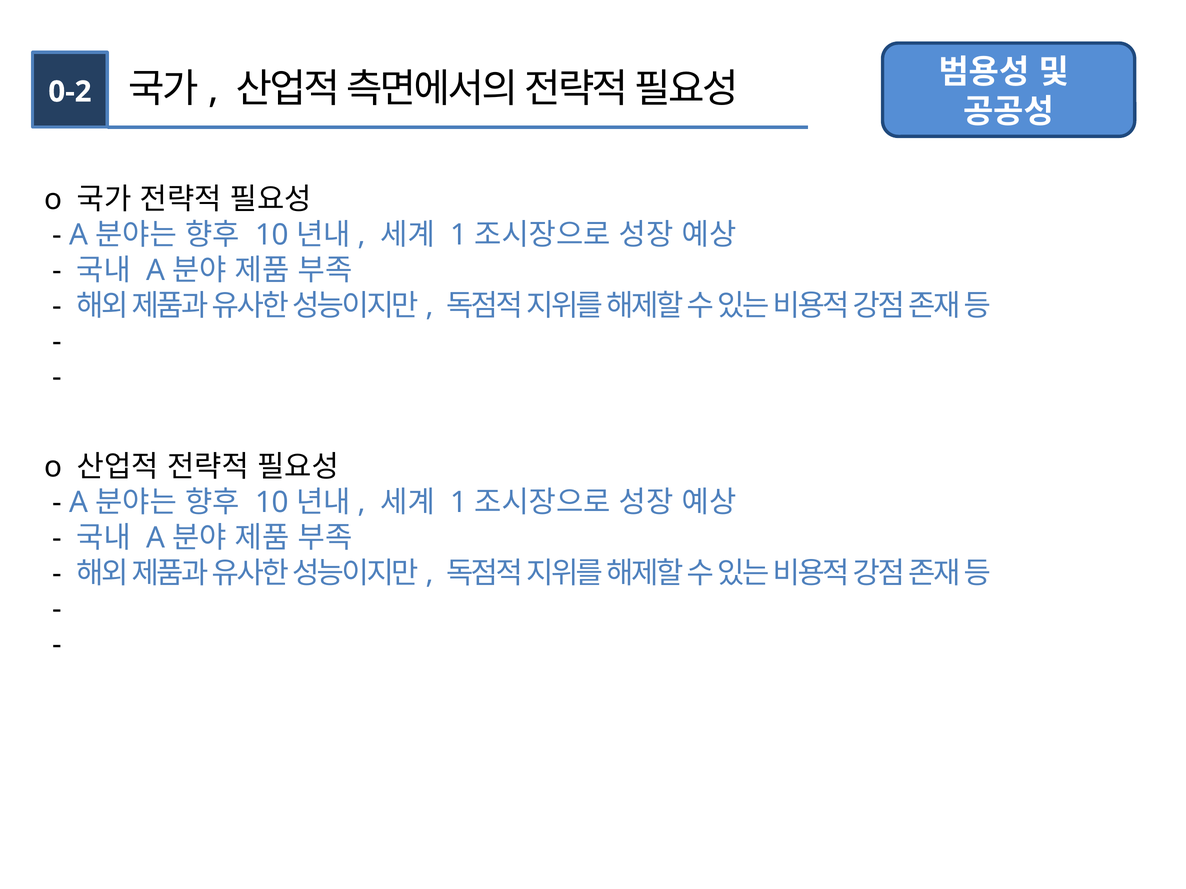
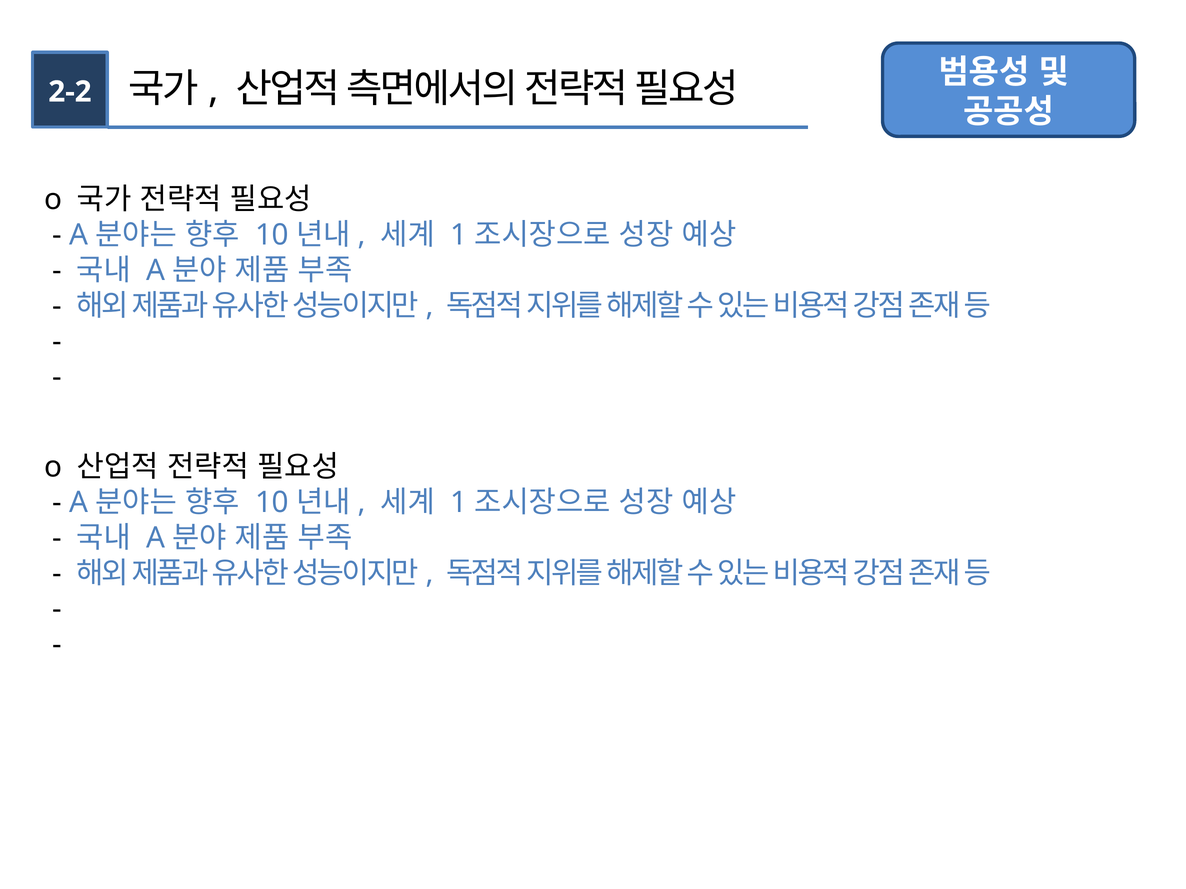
0-2: 0-2 -> 2-2 (70, 92)
